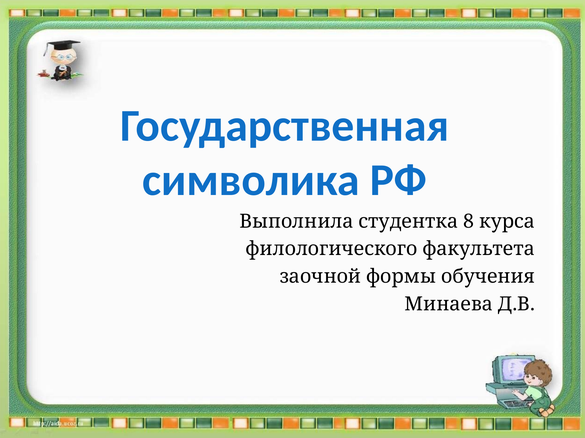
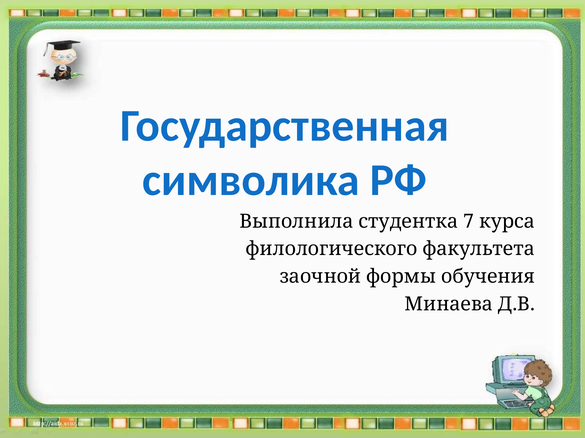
8: 8 -> 7 (469, 222)
